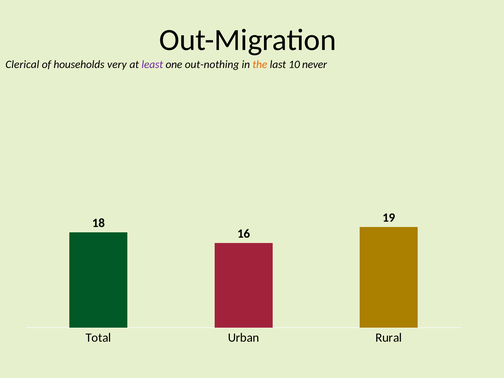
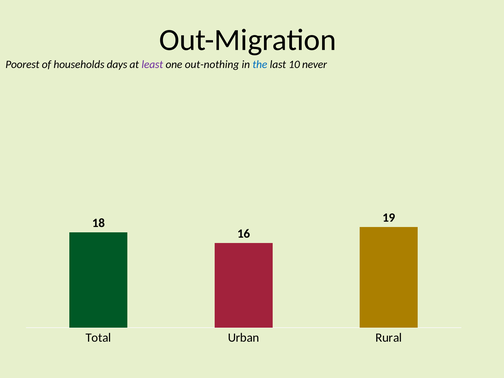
Clerical: Clerical -> Poorest (22, 65)
very: very -> days (117, 65)
the colour: orange -> blue (260, 65)
